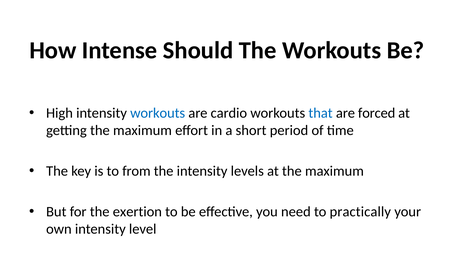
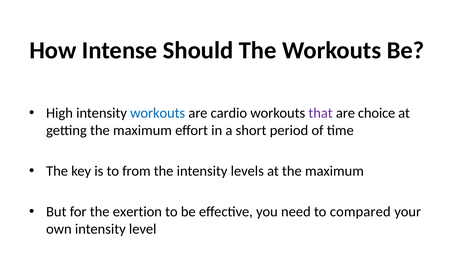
that colour: blue -> purple (321, 113)
forced: forced -> choice (377, 113)
practically: practically -> compared (360, 212)
